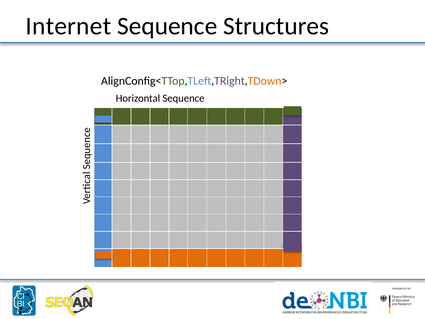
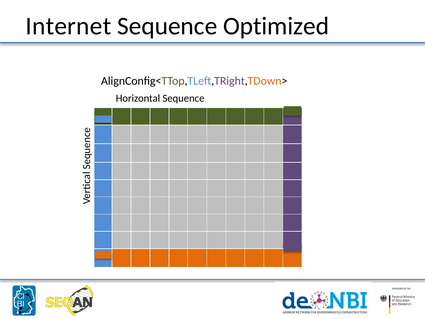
Structures: Structures -> Optimized (276, 26)
